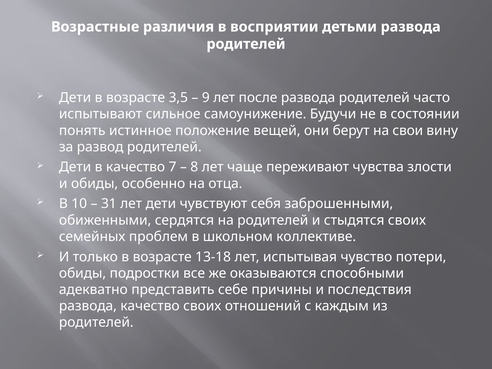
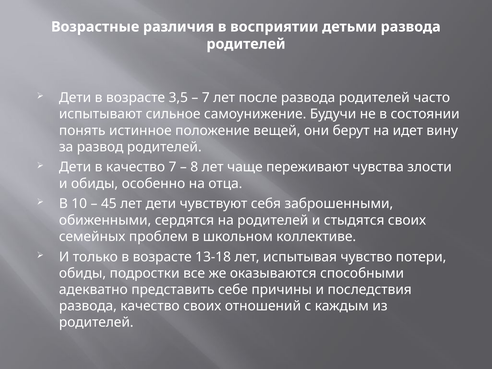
9: 9 -> 7 (206, 98)
свои: свои -> идет (408, 130)
31: 31 -> 45 (109, 204)
